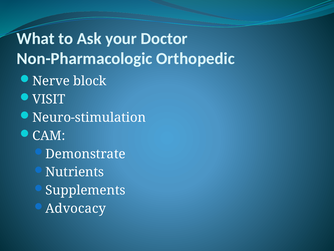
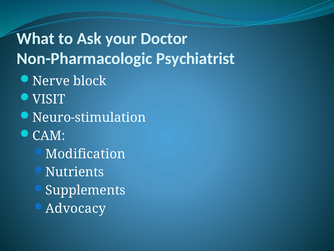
Orthopedic: Orthopedic -> Psychiatrist (196, 59)
Demonstrate: Demonstrate -> Modification (85, 154)
